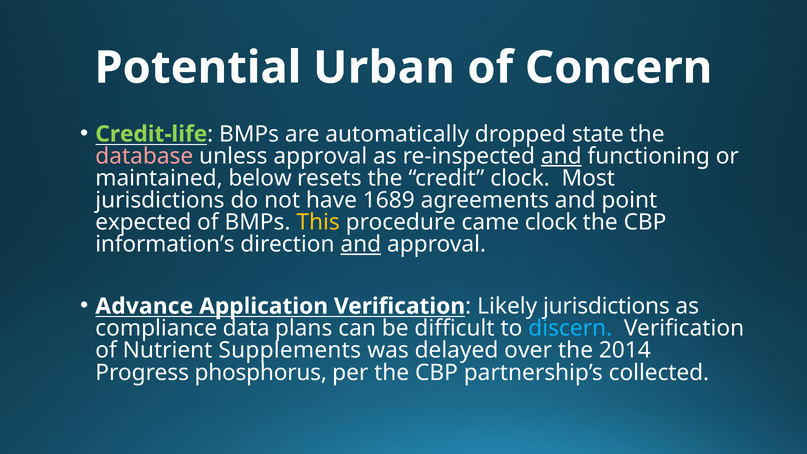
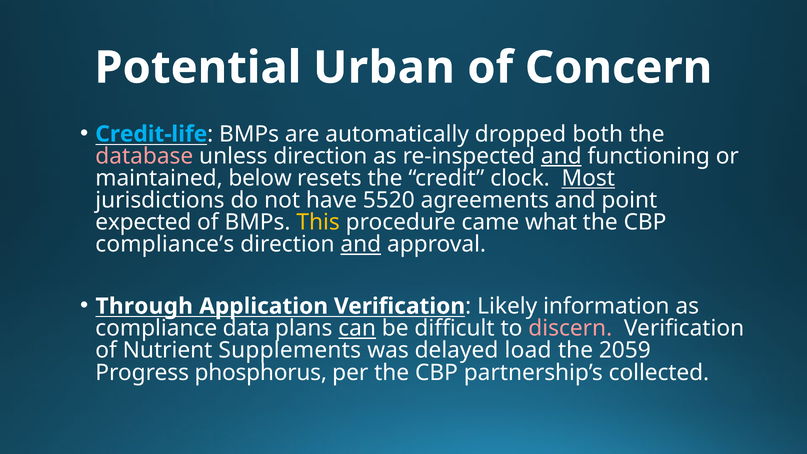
Credit-life colour: light green -> light blue (151, 134)
state: state -> both (598, 134)
unless approval: approval -> direction (320, 156)
Most underline: none -> present (588, 178)
1689: 1689 -> 5520 (389, 200)
came clock: clock -> what (551, 222)
information’s: information’s -> compliance’s (165, 244)
Advance: Advance -> Through (144, 306)
Likely jurisdictions: jurisdictions -> information (606, 306)
can underline: none -> present (357, 328)
discern colour: light blue -> pink (570, 328)
over: over -> load (528, 350)
2014: 2014 -> 2059 (625, 350)
